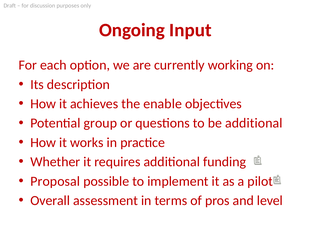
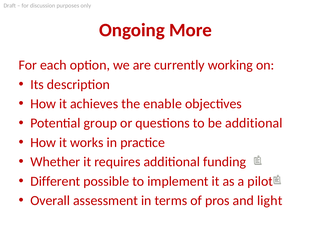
Input: Input -> More (191, 30)
Proposal: Proposal -> Different (55, 181)
level: level -> light (270, 201)
